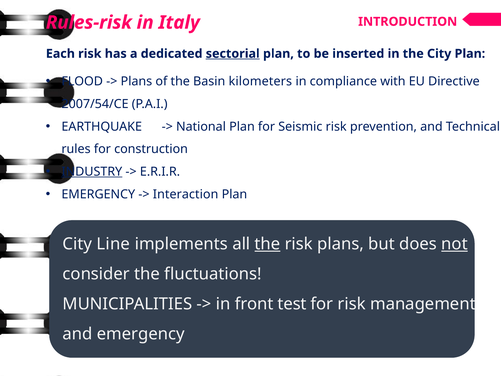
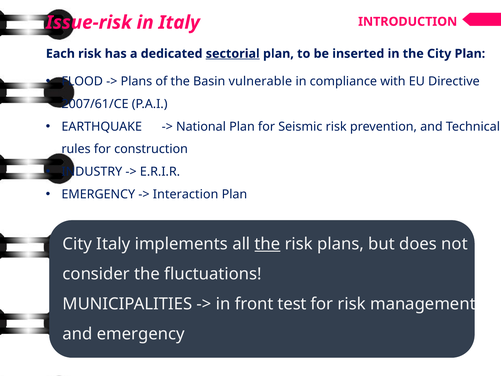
Rules-risk: Rules-risk -> Issue-risk (89, 22)
kilometers: kilometers -> vulnerable (260, 81)
2007/54/CE: 2007/54/CE -> 2007/61/CE (95, 104)
INDUSTRY underline: present -> none (92, 172)
City Line: Line -> Italy (113, 244)
not underline: present -> none (455, 244)
